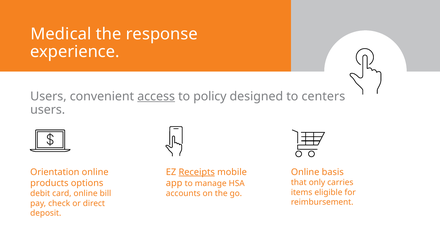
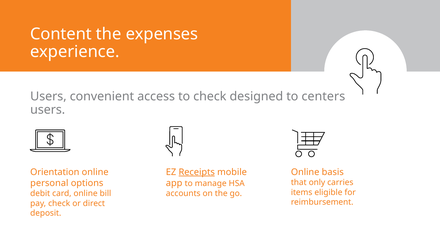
Medical: Medical -> Content (61, 34)
response: response -> expenses (162, 34)
access underline: present -> none (156, 97)
to policy: policy -> check (210, 97)
products: products -> personal (49, 183)
